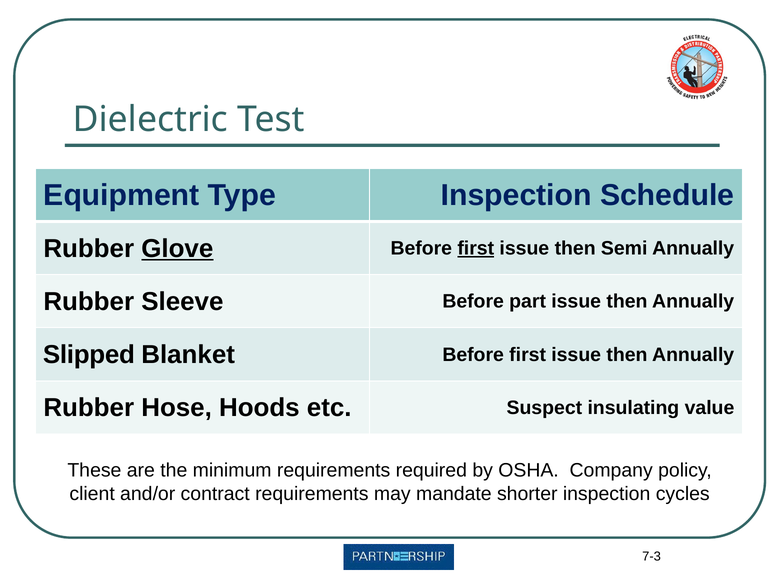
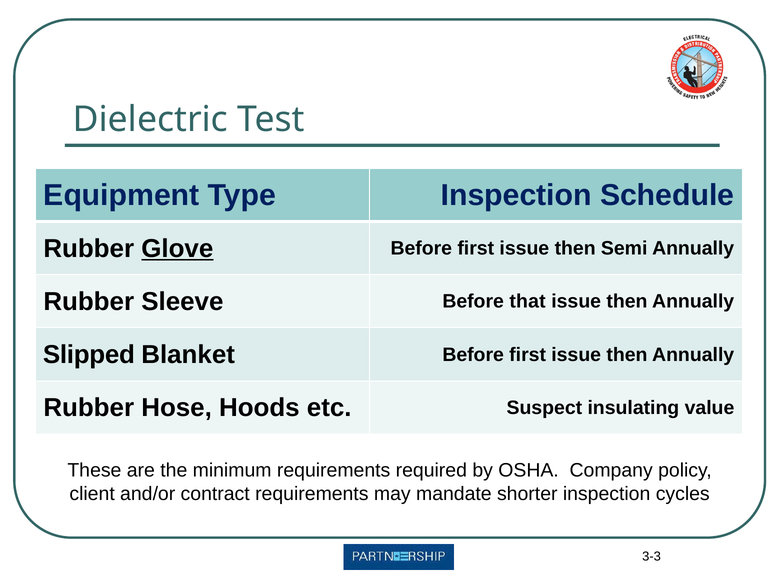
first underline: present -> none (476, 249)
part: part -> that (528, 302)
7-3: 7-3 -> 3-3 (652, 557)
